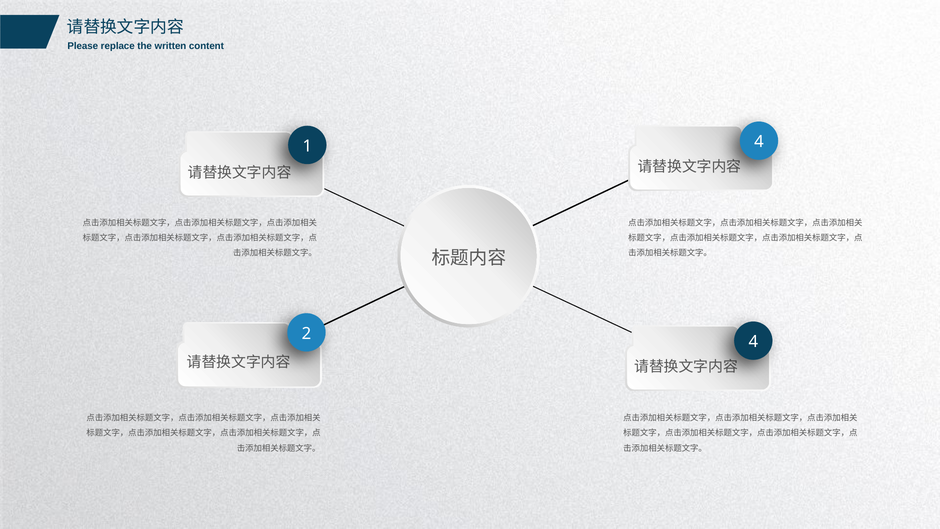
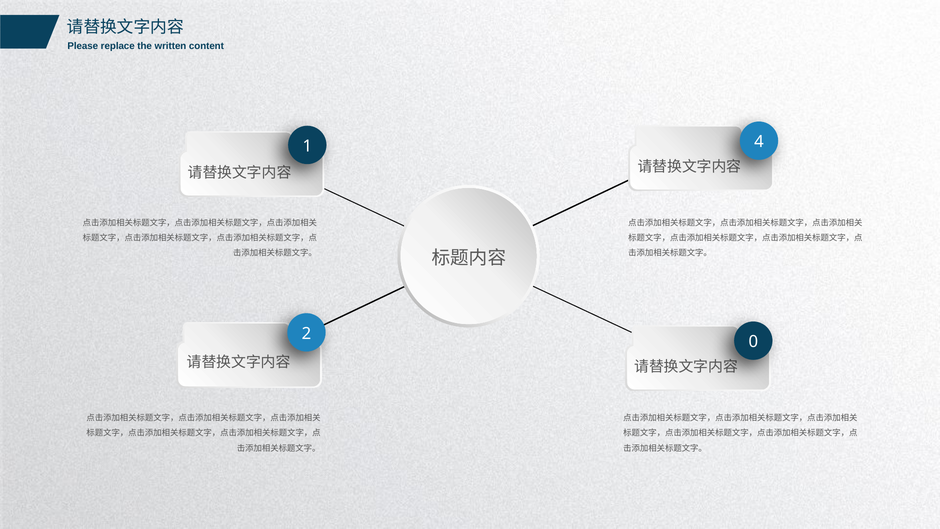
2 4: 4 -> 0 (753, 342)
